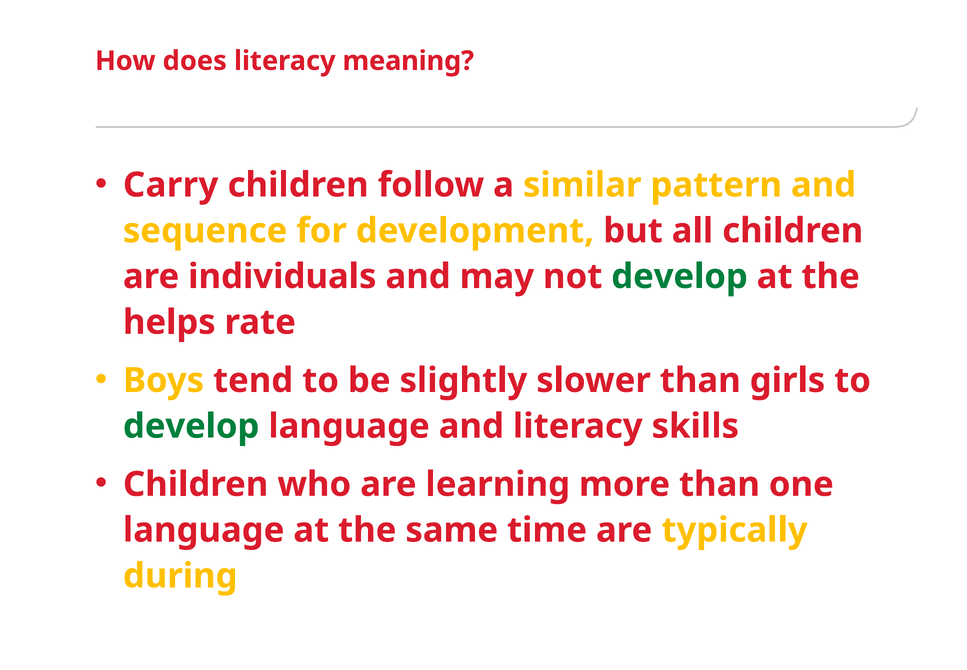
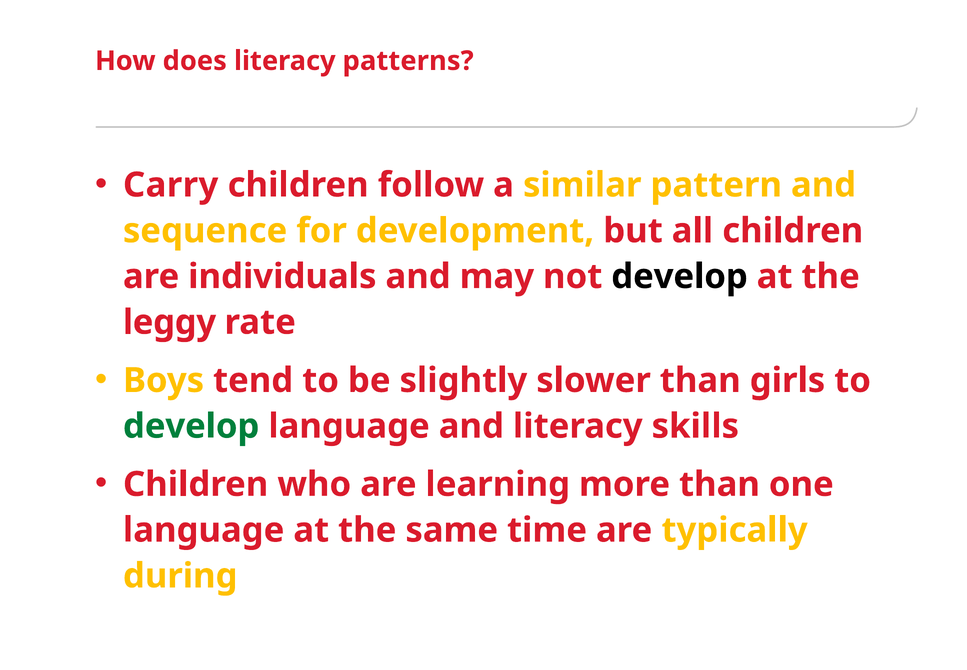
meaning: meaning -> patterns (408, 61)
develop colour: green -> black (680, 276)
helps: helps -> leggy (169, 322)
